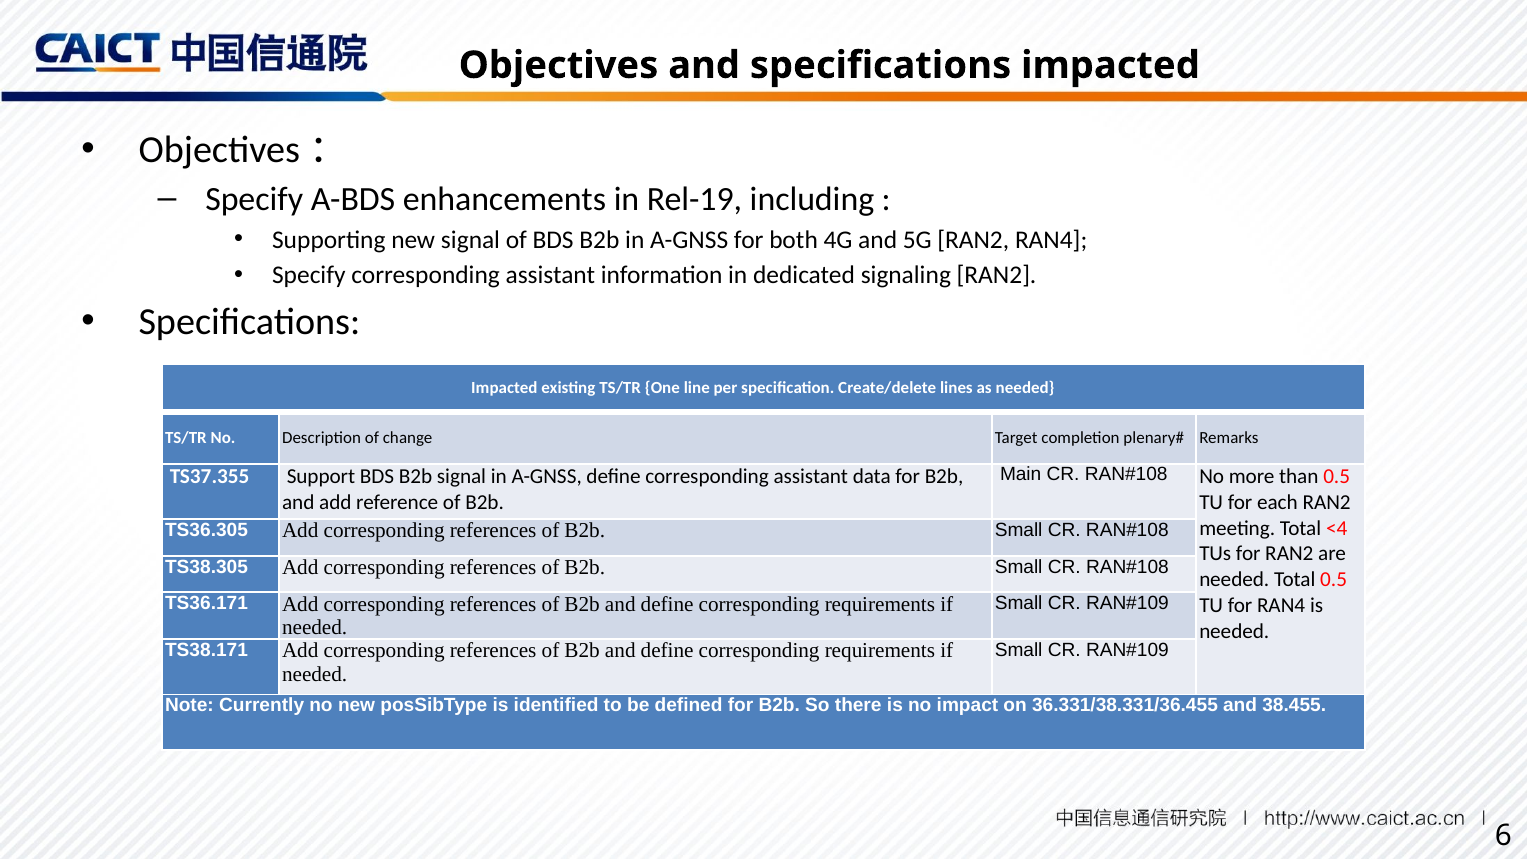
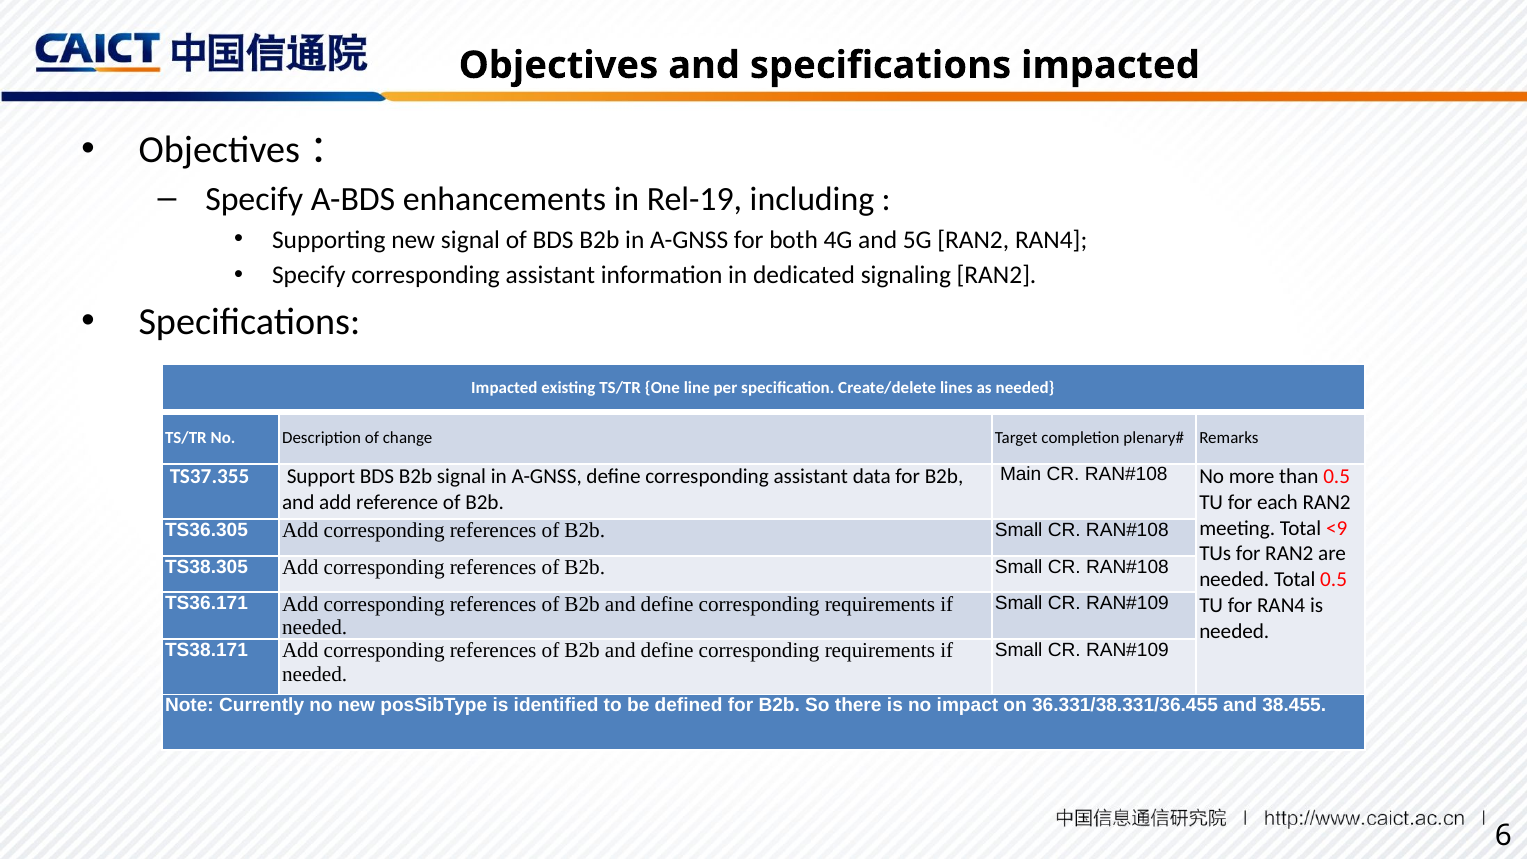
<4: <4 -> <9 (1337, 528)
